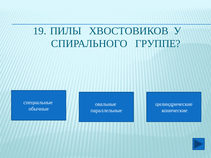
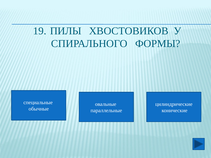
ГРУППЕ: ГРУППЕ -> ФОРМЫ (158, 44)
